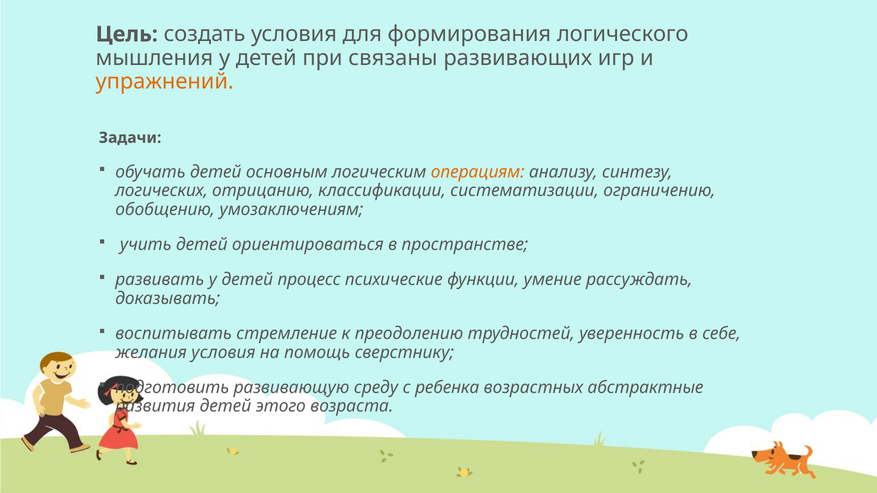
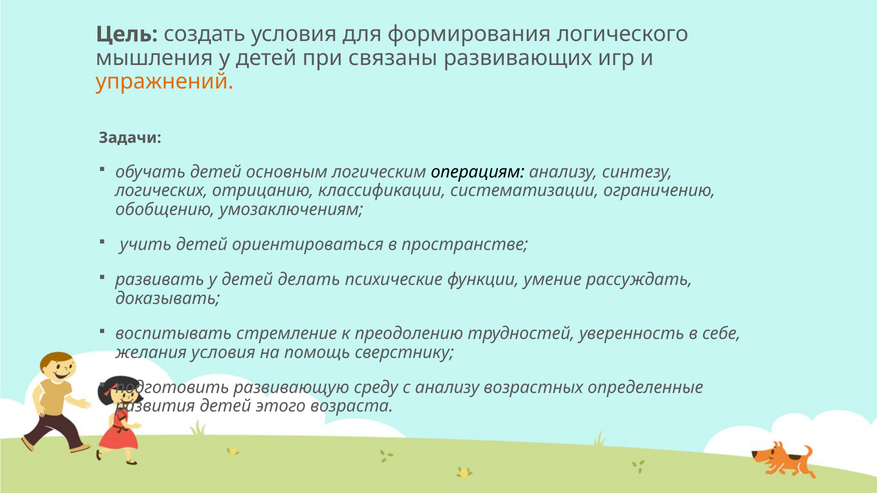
операциям colour: orange -> black (478, 172)
процесс: процесс -> делать (309, 280)
с ребенка: ребенка -> анализу (447, 388)
абстрактные: абстрактные -> определенные (645, 388)
